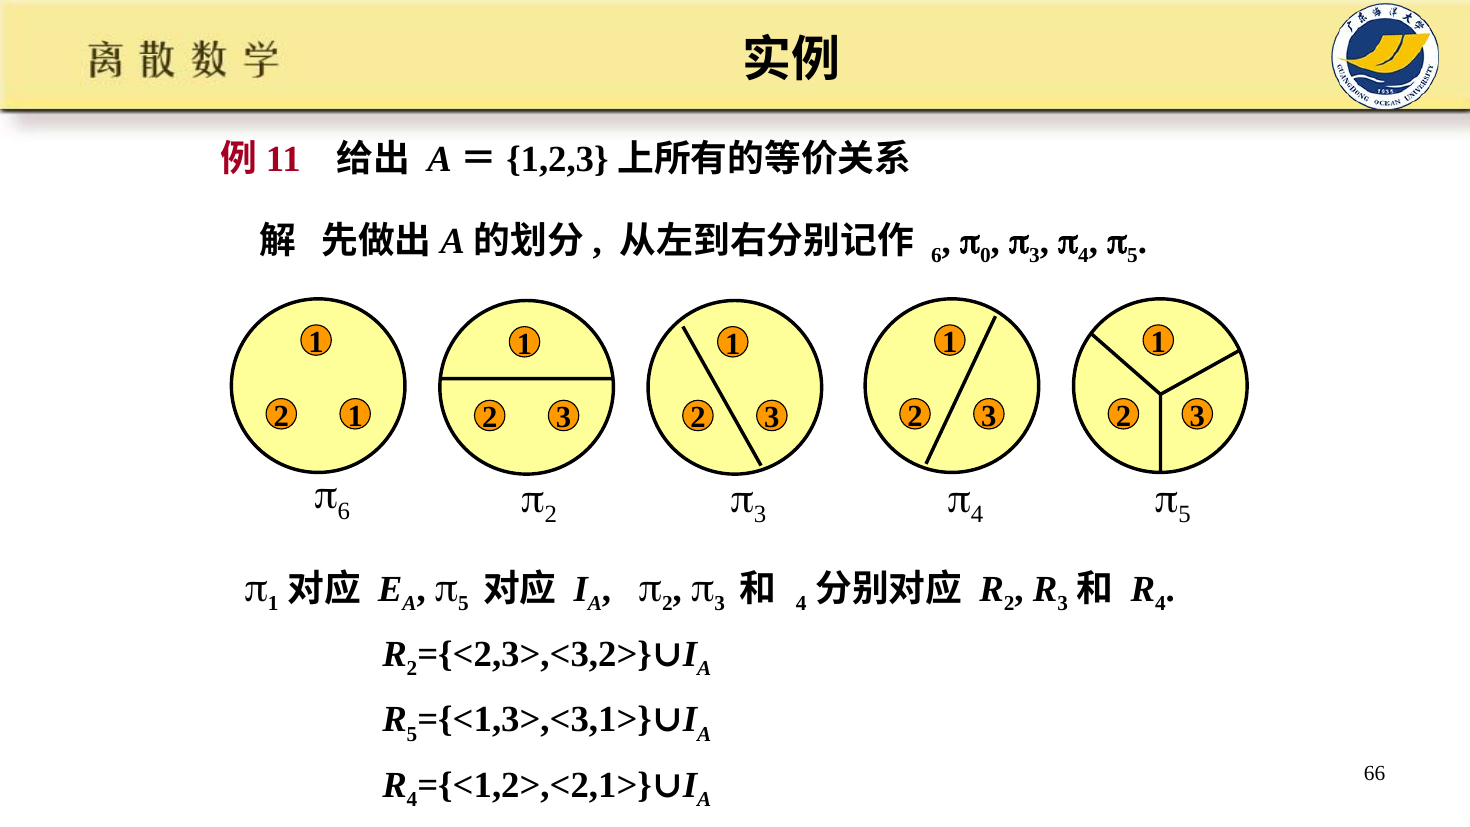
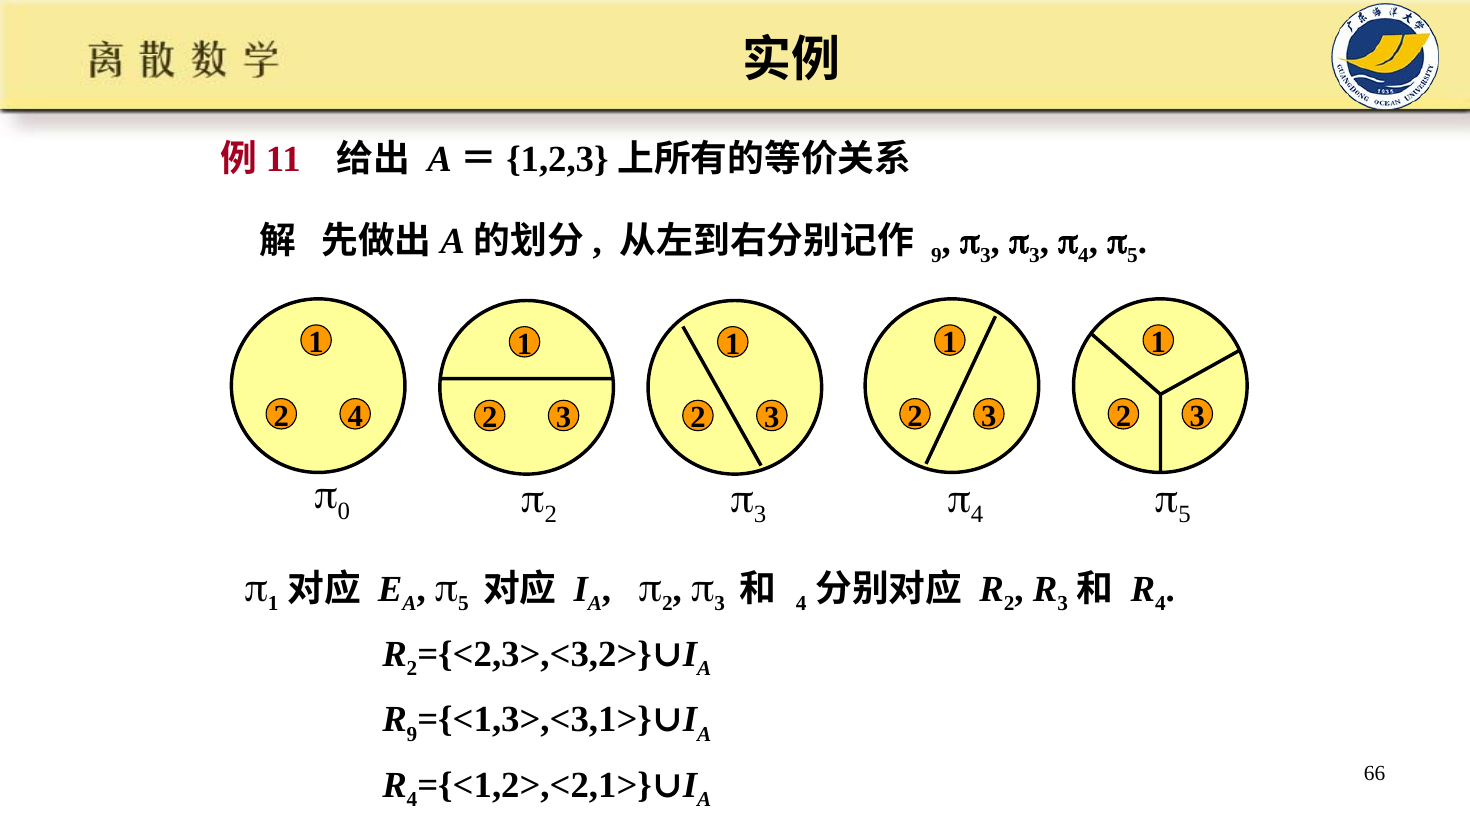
6: 6 -> 9 (936, 255)
0: 0 -> 3 (985, 255)
1: 1 -> 4 (355, 416)
6: 6 -> 0 (344, 511)
5: 5 -> 9 (412, 734)
